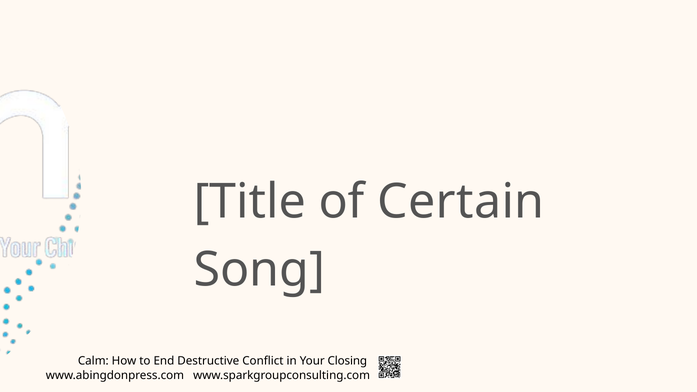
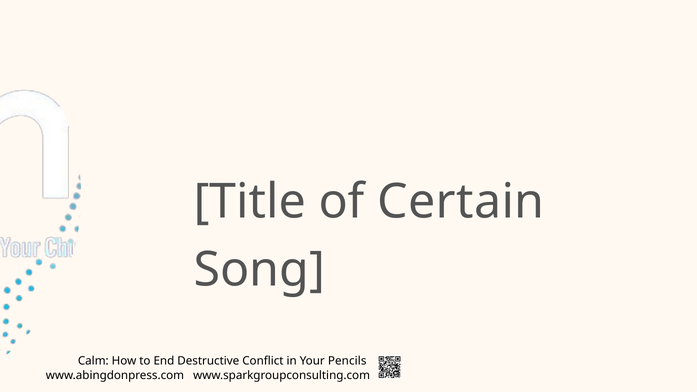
Closing: Closing -> Pencils (347, 361)
